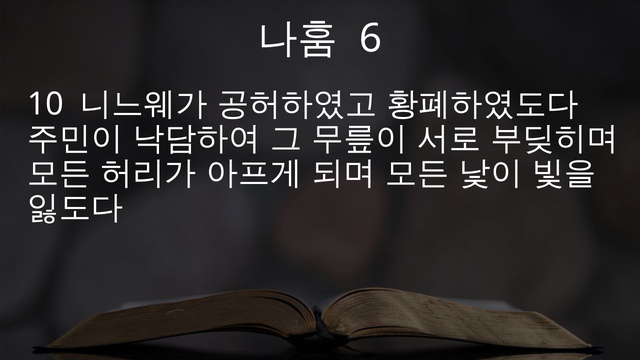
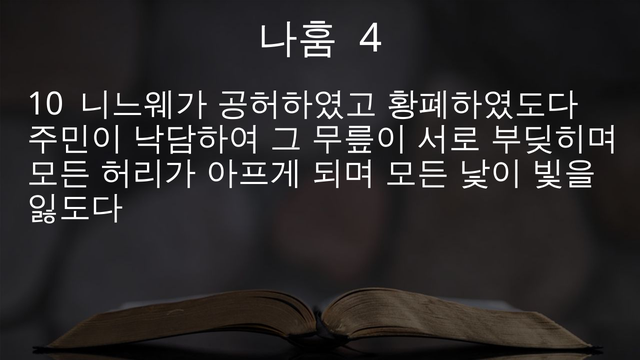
6: 6 -> 4 (371, 39)
